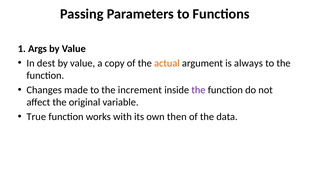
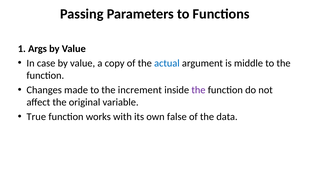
dest: dest -> case (46, 63)
actual colour: orange -> blue (167, 63)
always: always -> middle (249, 63)
then: then -> false (177, 117)
